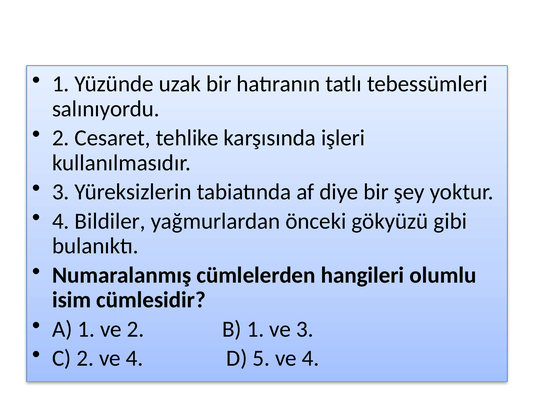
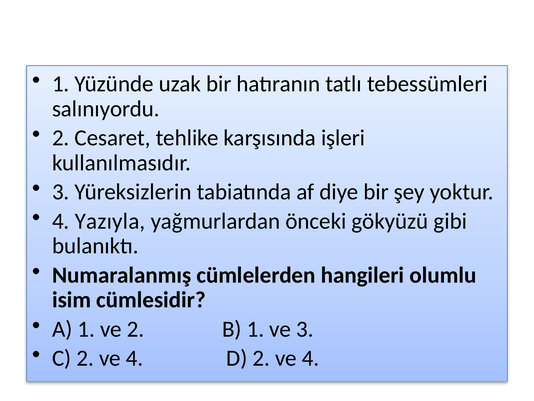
Bildiler: Bildiler -> Yazıyla (110, 221)
D 5: 5 -> 2 (261, 358)
